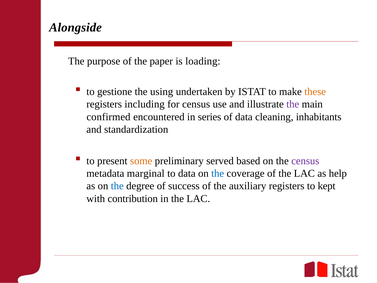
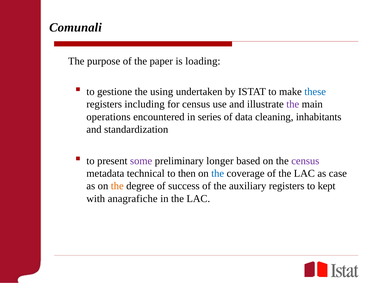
Alongside: Alongside -> Comunali (75, 28)
these colour: orange -> blue (315, 92)
confirmed: confirmed -> operations (108, 117)
some colour: orange -> purple (141, 161)
served: served -> longer (220, 161)
marginal: marginal -> technical (146, 173)
to data: data -> then (187, 173)
help: help -> case (338, 173)
the colour: blue -> orange (117, 186)
contribution: contribution -> anagrafiche (133, 198)
